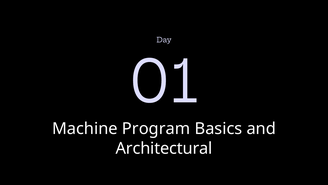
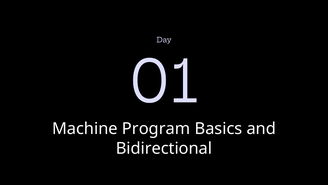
Architectural: Architectural -> Bidirectional (164, 148)
